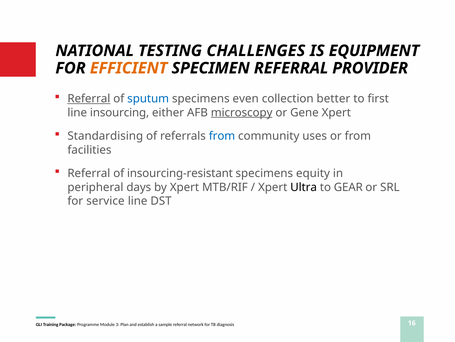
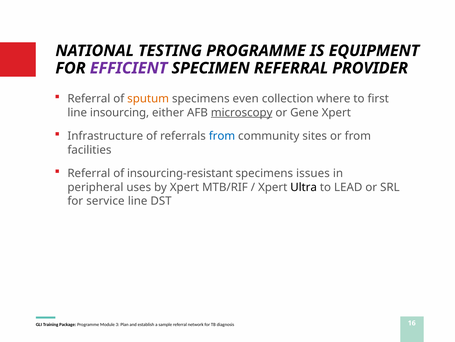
TESTING CHALLENGES: CHALLENGES -> PROGRAMME (256, 51)
EFFICIENT colour: orange -> purple (129, 68)
Referral underline: present -> none (89, 99)
sputum colour: blue -> orange (148, 99)
better: better -> where (333, 99)
Standardising: Standardising -> Infrastructure (105, 136)
uses: uses -> sites (315, 136)
equity: equity -> issues (313, 174)
days: days -> uses (139, 187)
GEAR: GEAR -> LEAD (348, 187)
